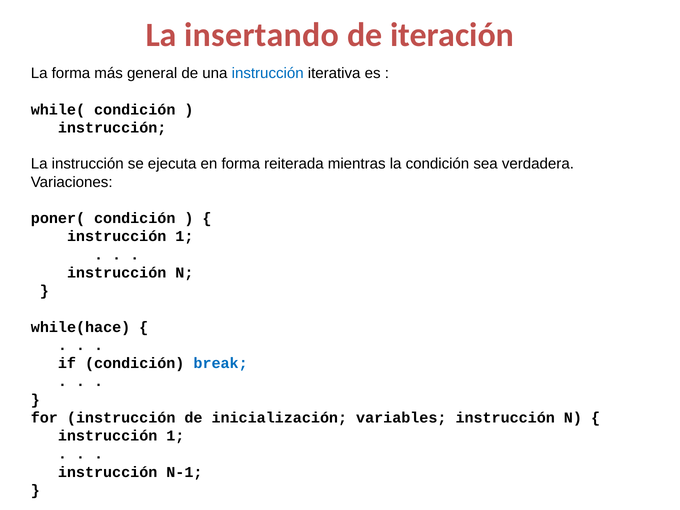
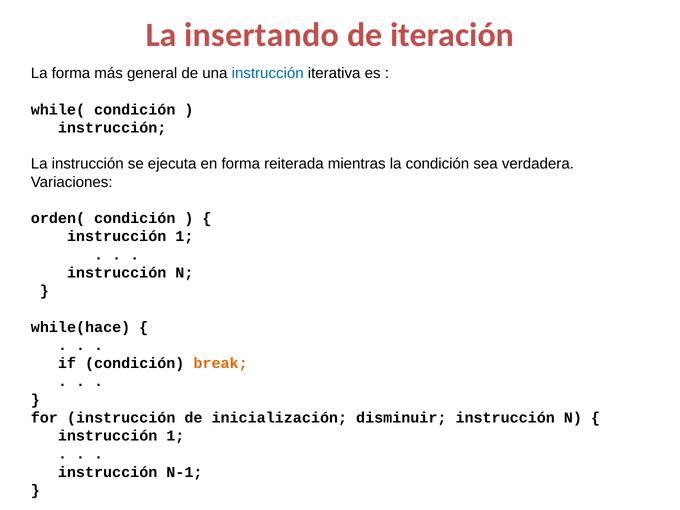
poner(: poner( -> orden( (58, 218)
break colour: blue -> orange (221, 363)
variables: variables -> disminuir (401, 418)
